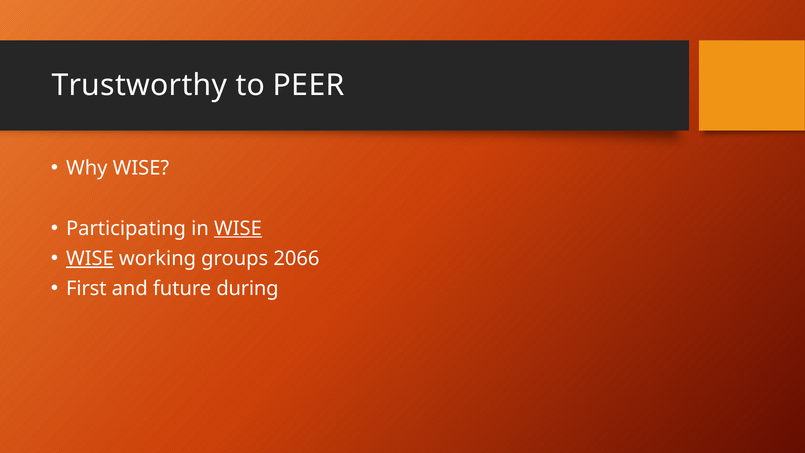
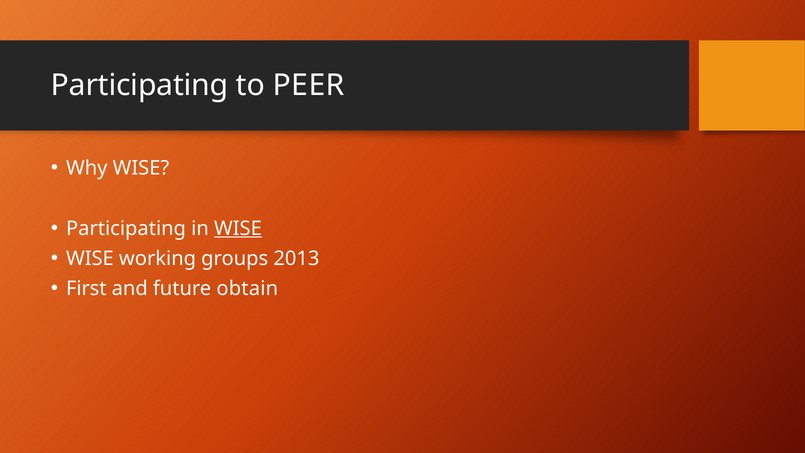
Trustworthy: Trustworthy -> Participating (140, 85)
WISE underline: present -> none (90, 258)
2066: 2066 -> 2013 (296, 258)
during: during -> obtain (247, 289)
